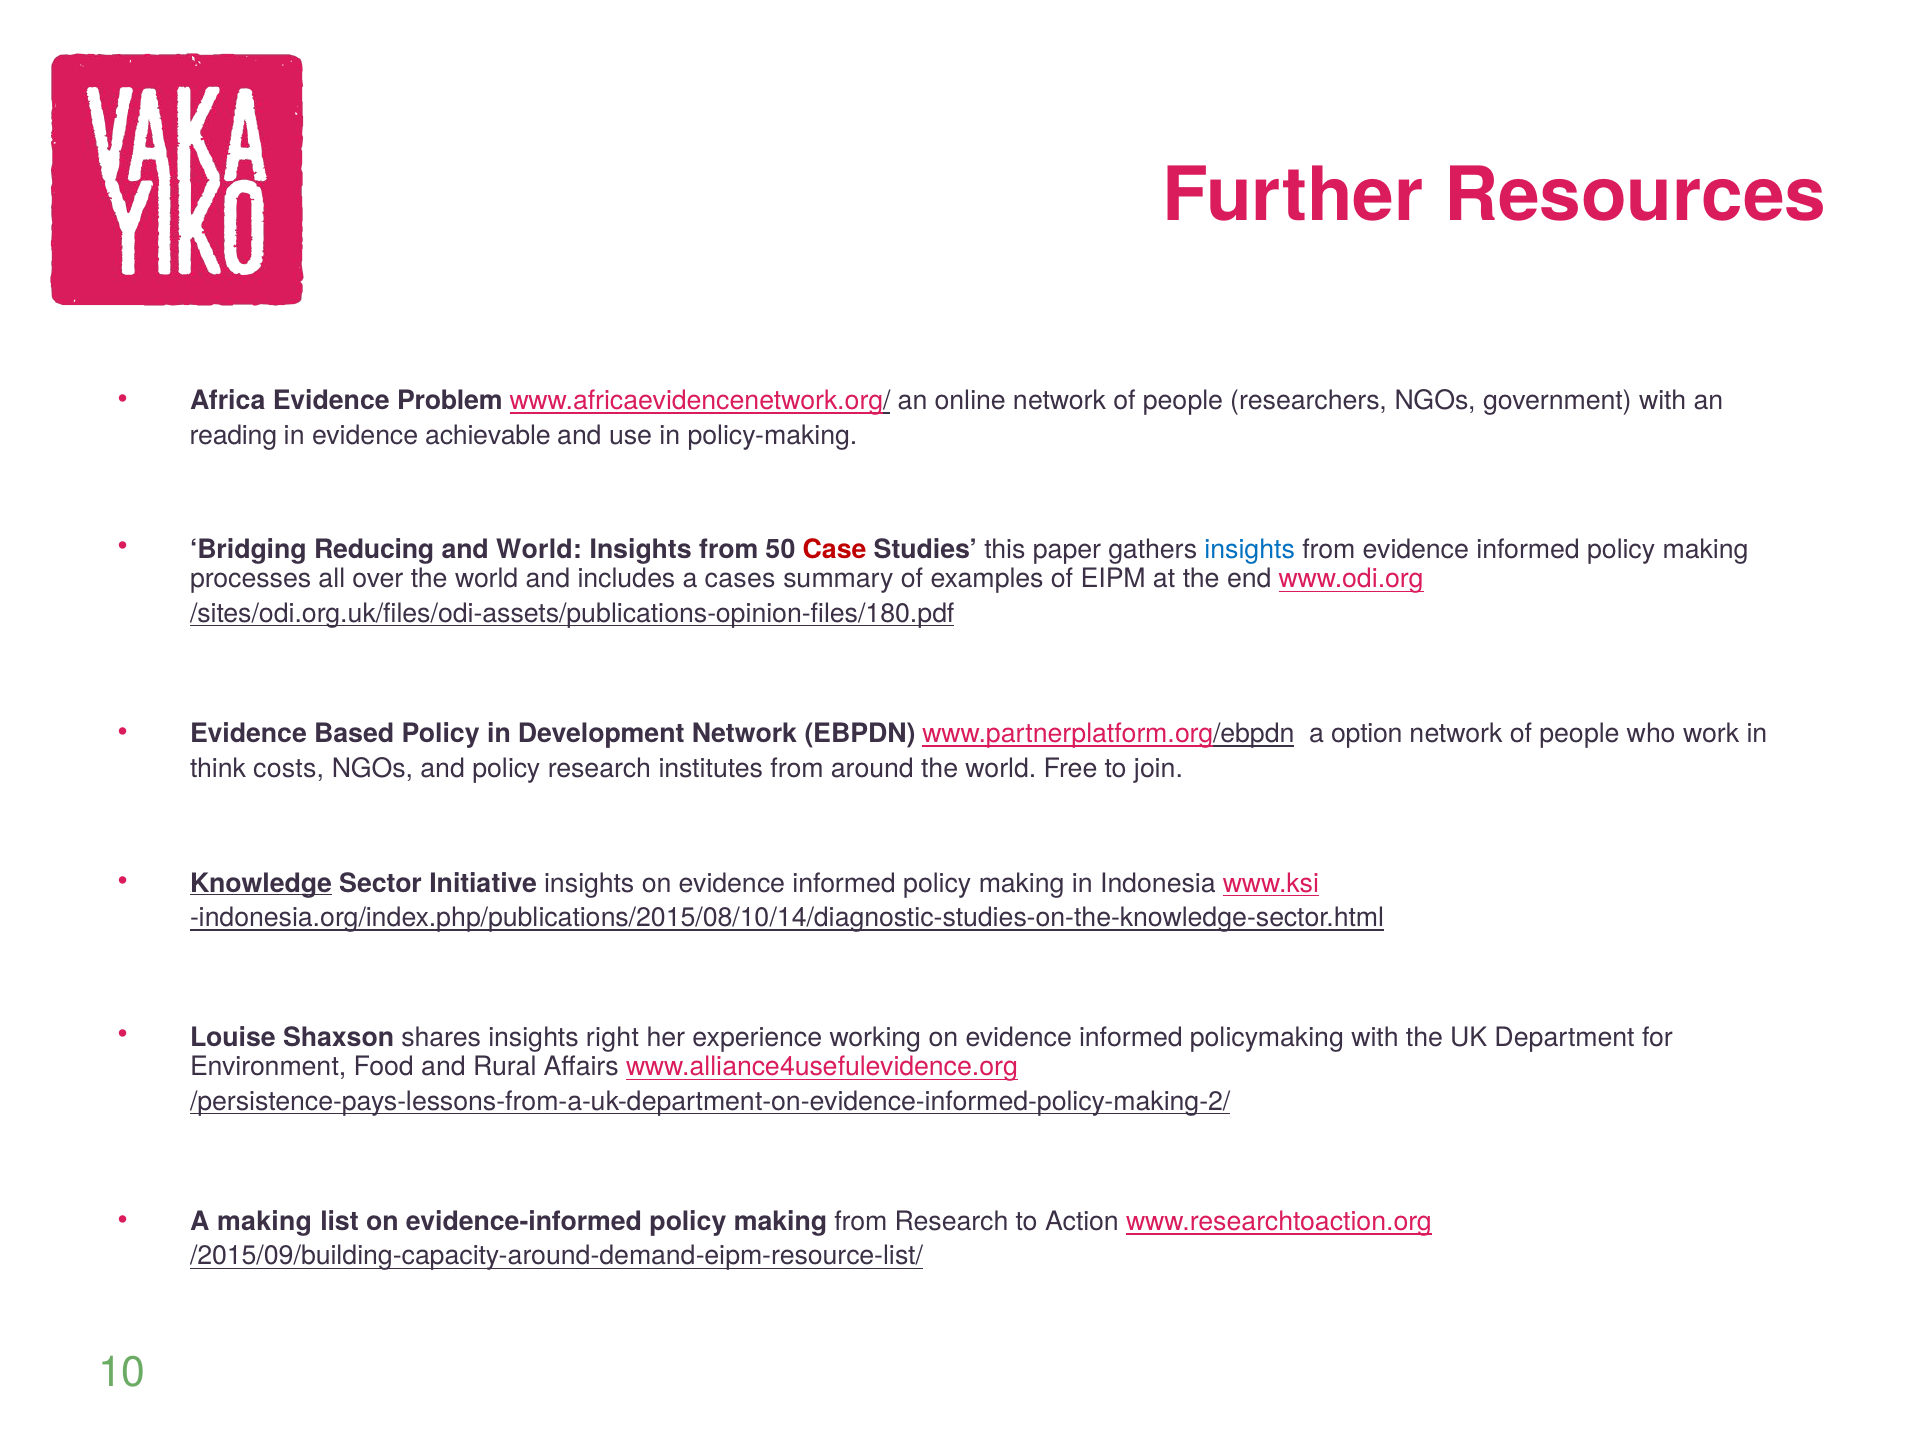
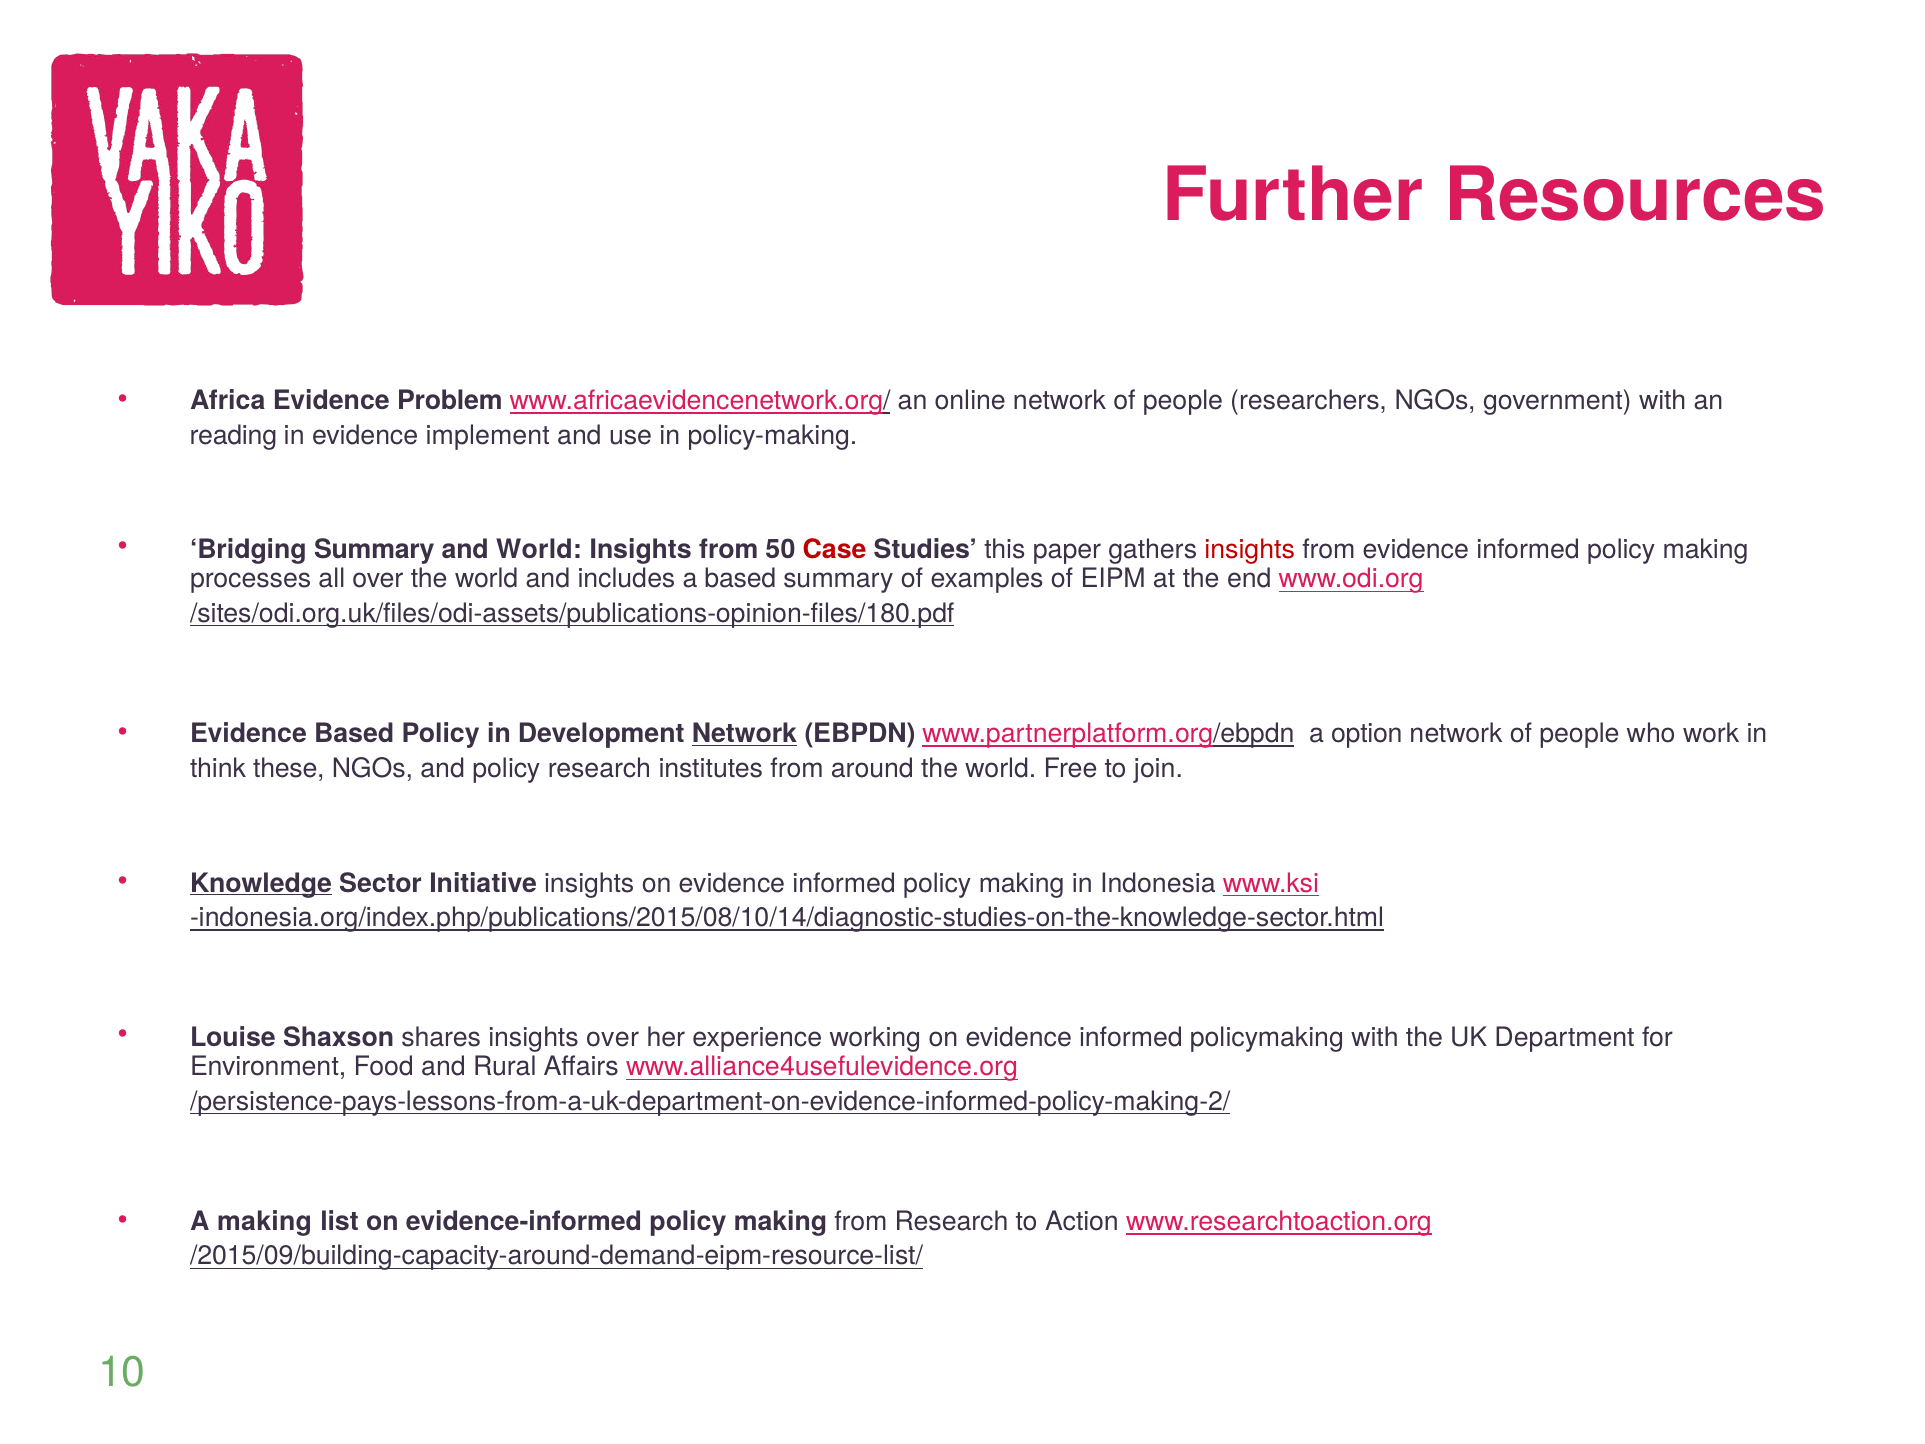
achievable: achievable -> implement (488, 435)
Bridging Reducing: Reducing -> Summary (374, 550)
insights colour: blue -> red (1250, 550)
a cases: cases -> based (740, 579)
Network underline: none -> present (745, 734)
costs: costs -> these (289, 768)
insights right: right -> over (613, 1038)
